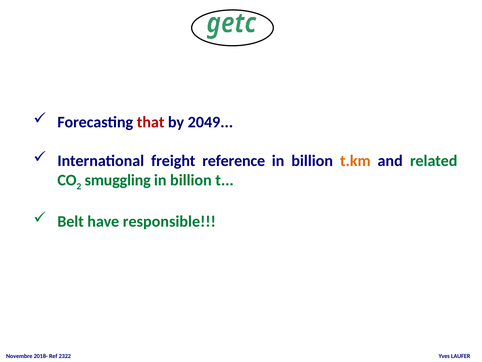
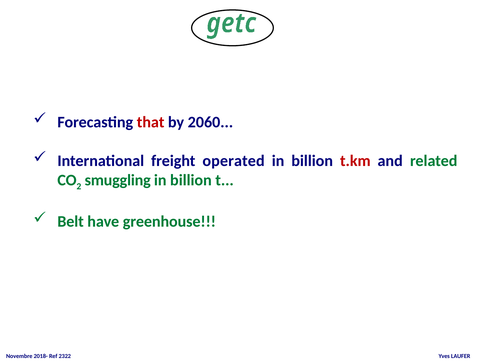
2049: 2049 -> 2060 (210, 122)
reference: reference -> operated (234, 161)
t.km colour: orange -> red (355, 161)
responsible: responsible -> greenhouse (169, 221)
